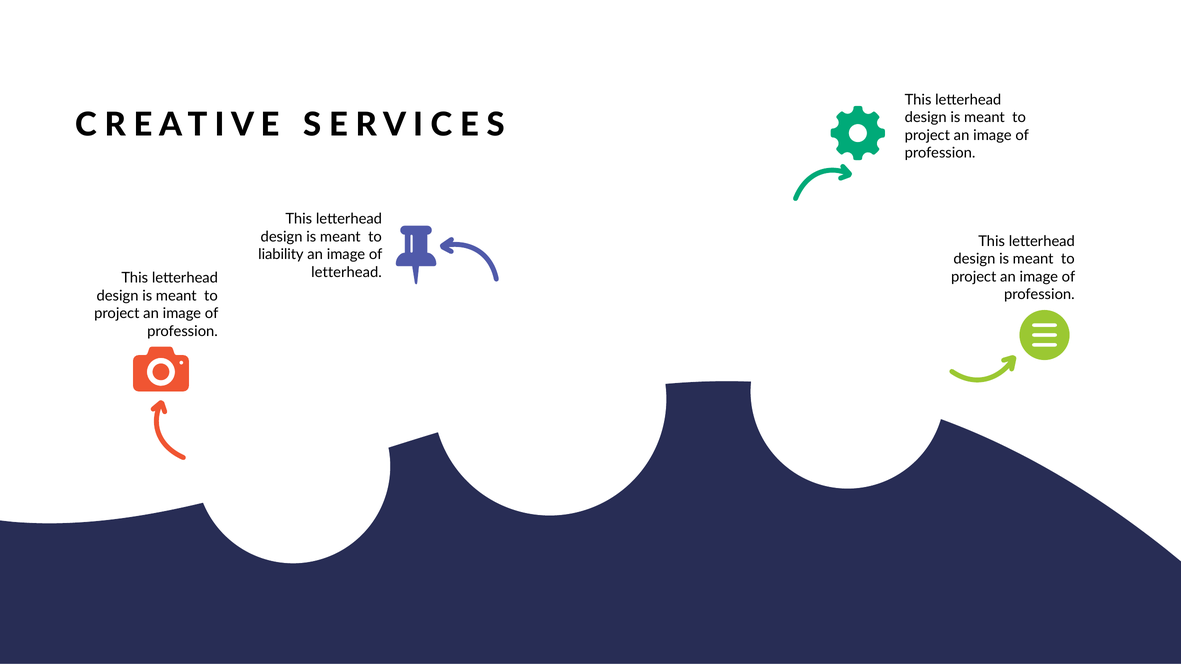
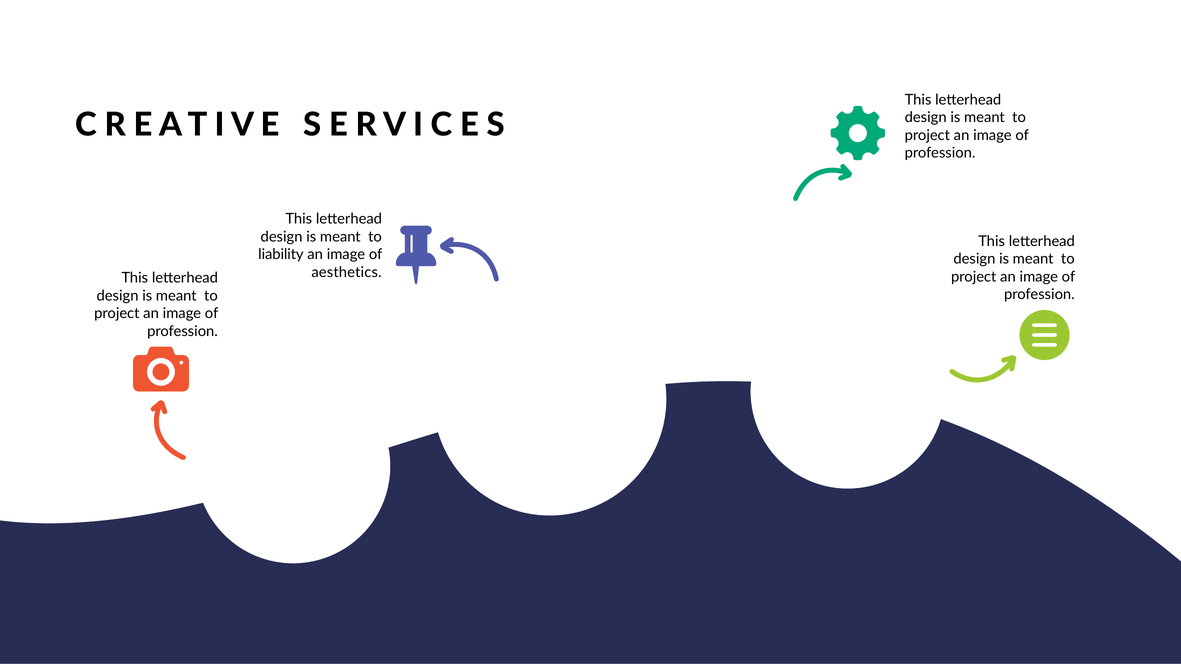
letterhead: letterhead -> aesthetics (346, 272)
